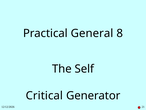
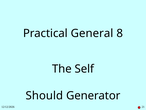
Critical: Critical -> Should (44, 95)
